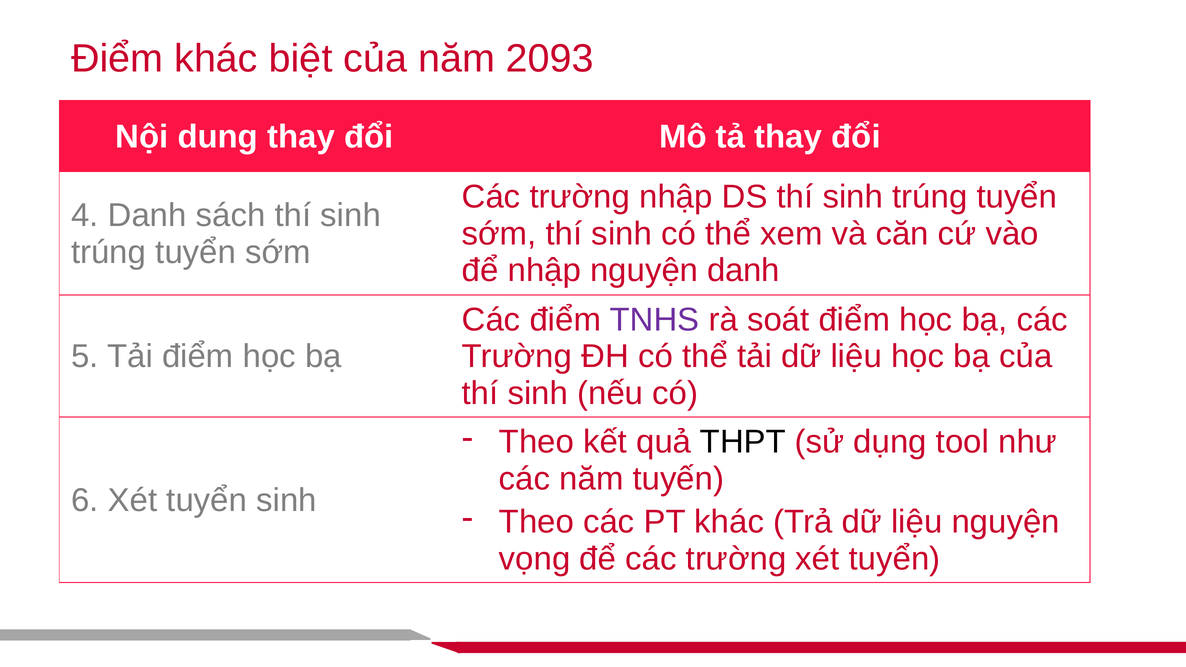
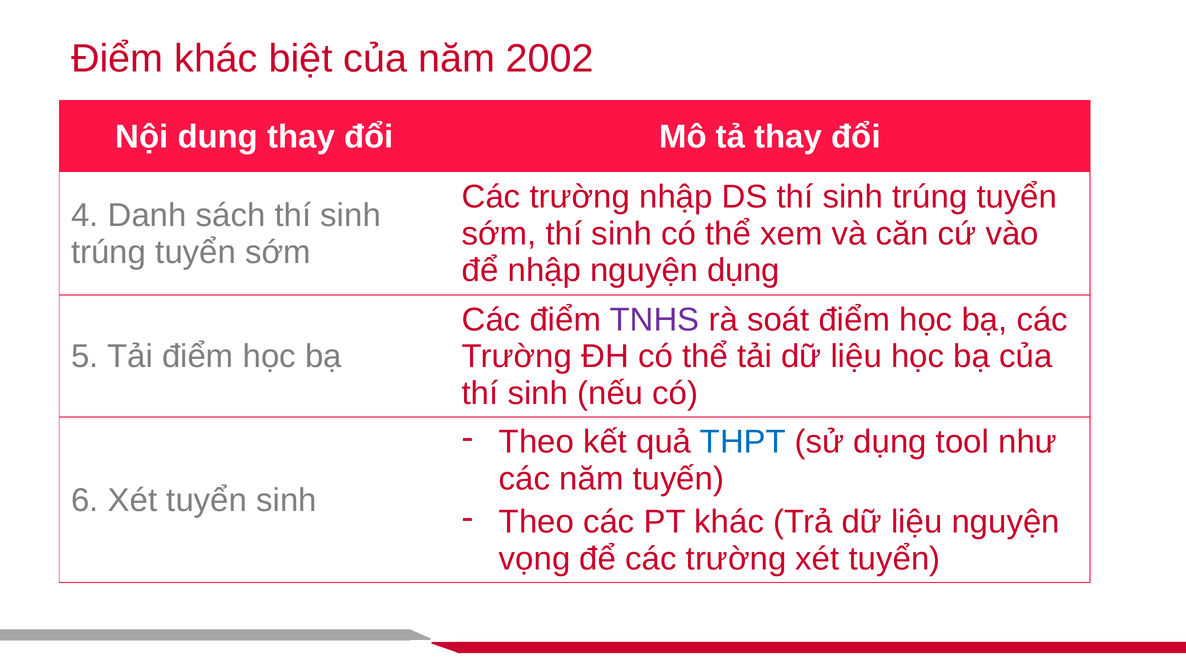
2093: 2093 -> 2002 (550, 59)
nguyện danh: danh -> dụng (743, 271)
THPT colour: black -> blue (743, 442)
